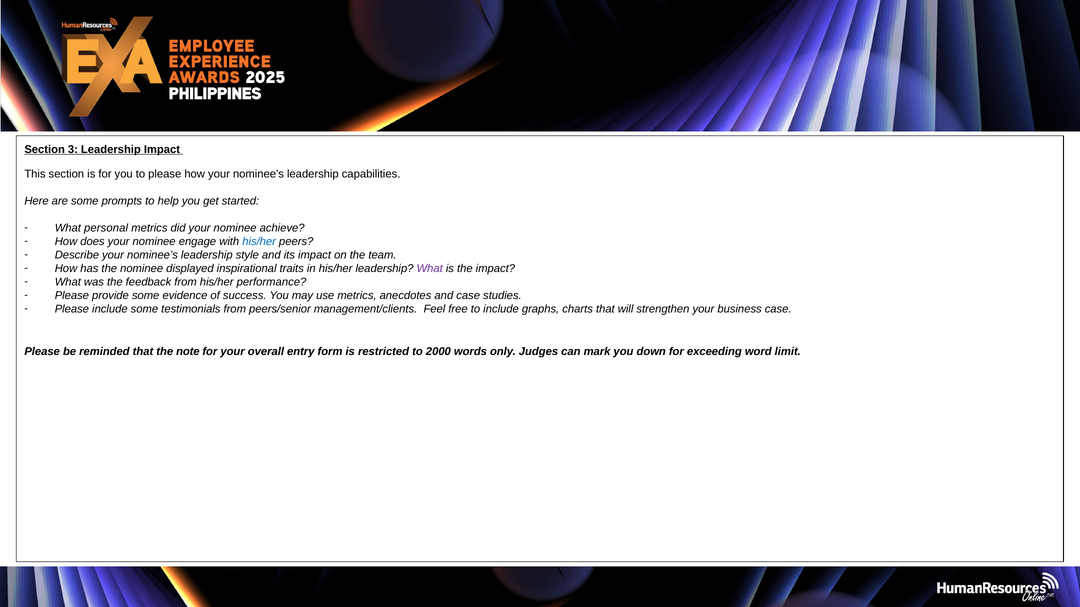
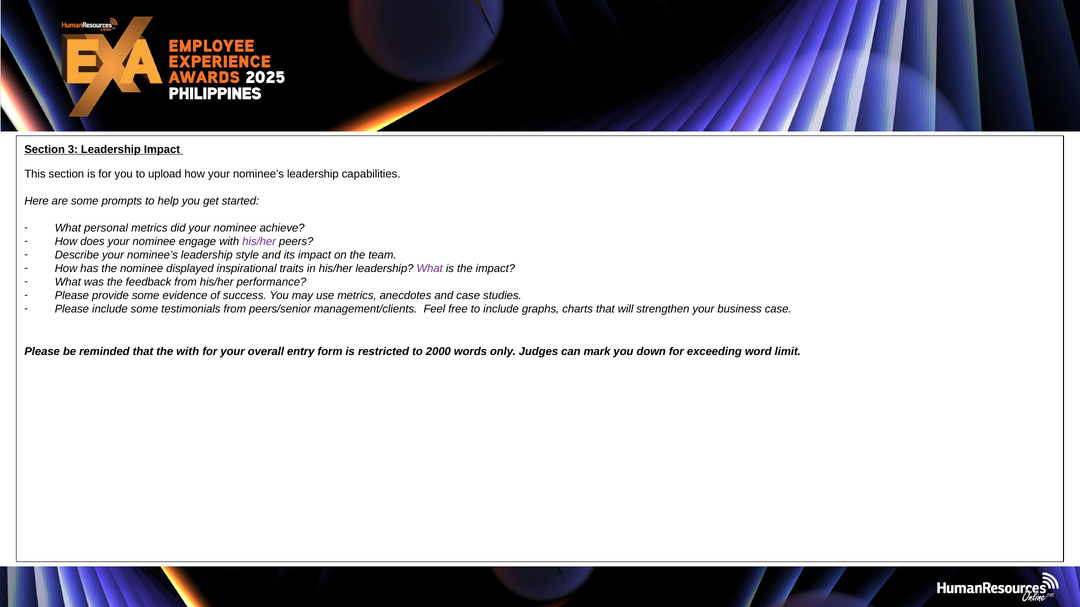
to please: please -> upload (165, 174)
his/her colour: blue -> purple (259, 242)
the note: note -> with (188, 352)
